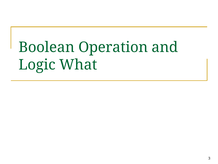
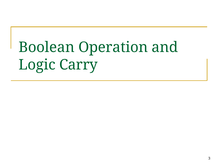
What: What -> Carry (78, 65)
